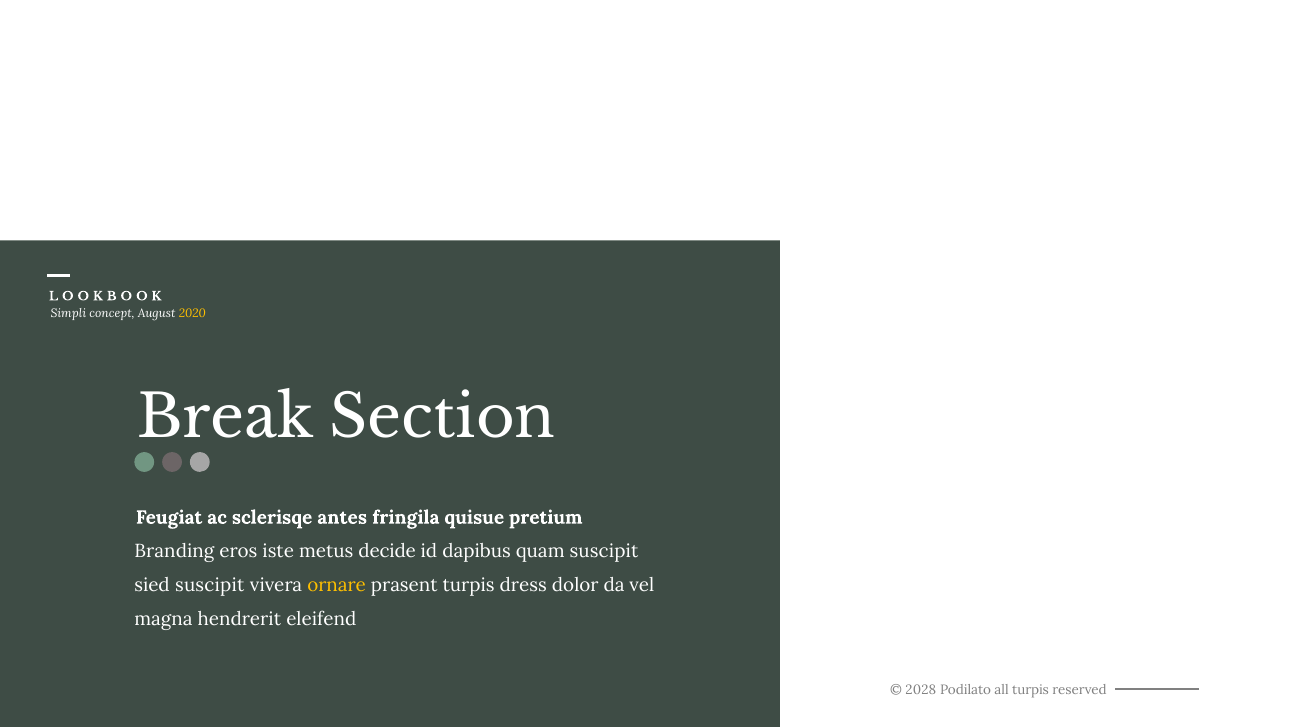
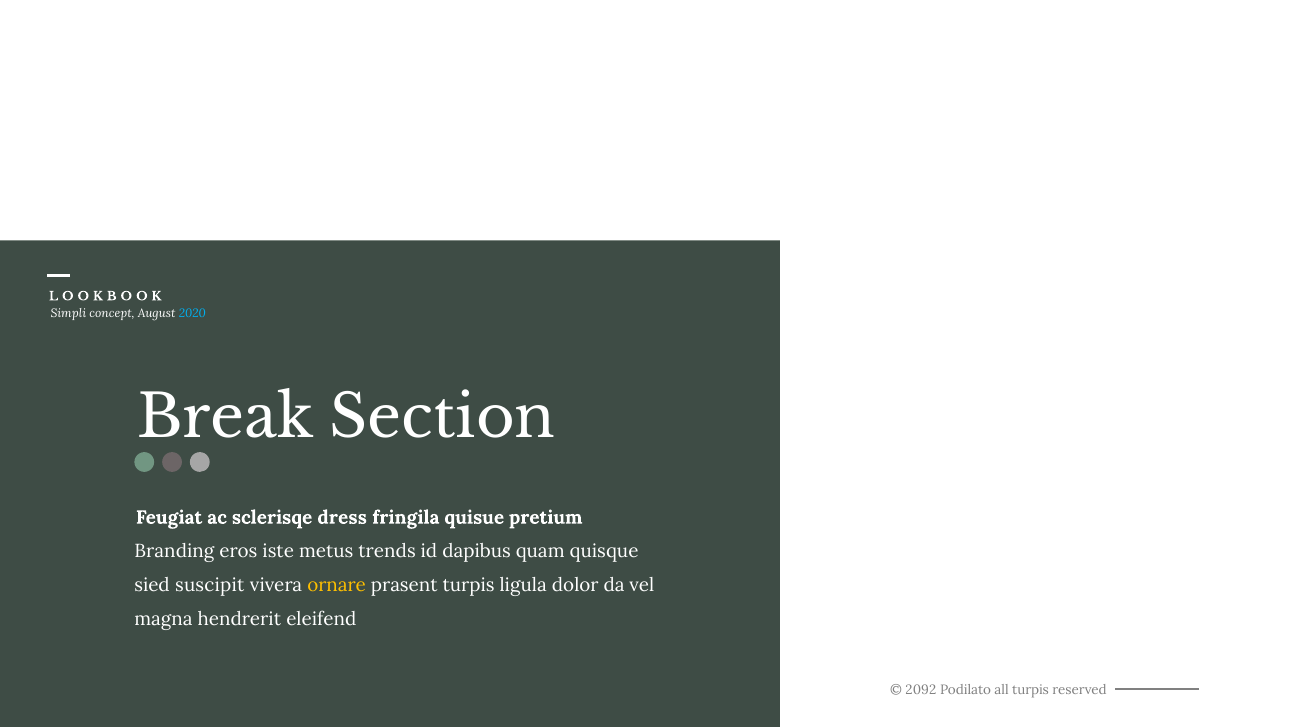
2020 colour: yellow -> light blue (192, 313)
antes: antes -> dress (342, 518)
decide: decide -> trends (387, 551)
quam suscipit: suscipit -> quisque (604, 551)
dress: dress -> ligula (523, 585)
2028: 2028 -> 2092 (921, 690)
